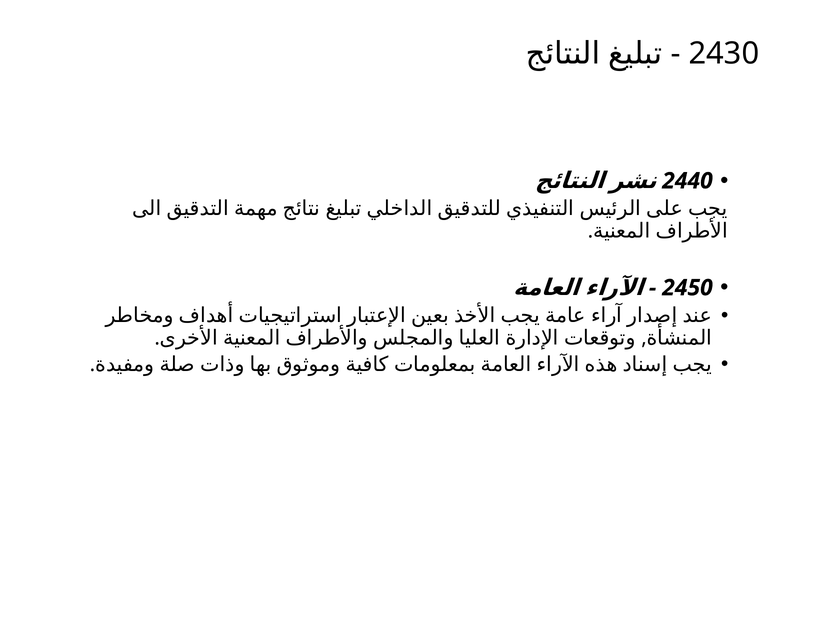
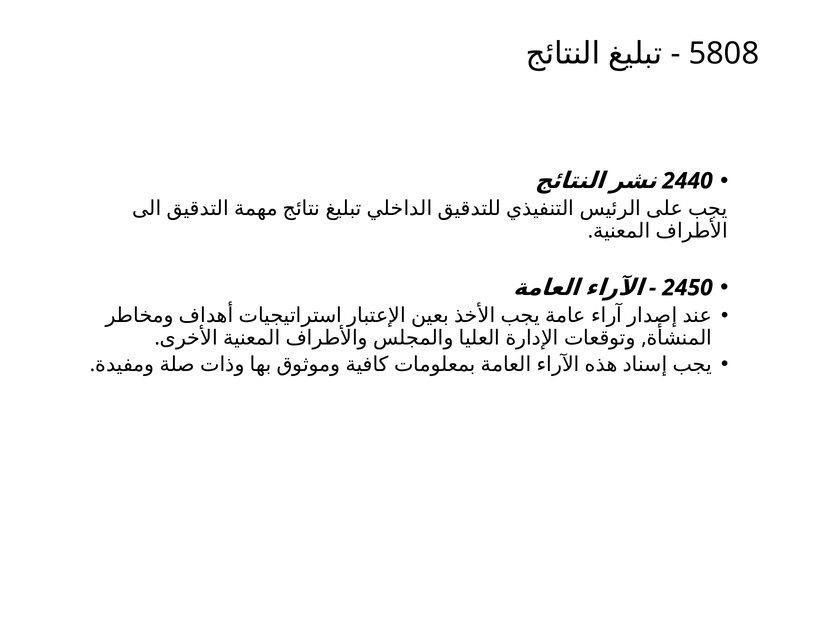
2430: 2430 -> 5808 (724, 54)
